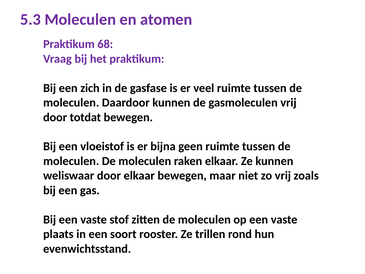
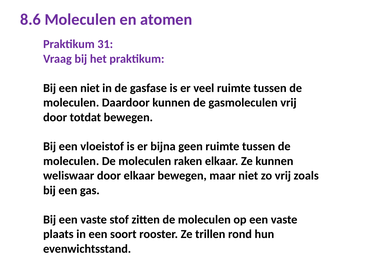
5.3: 5.3 -> 8.6 (31, 19)
68: 68 -> 31 (105, 44)
een zich: zich -> niet (90, 88)
